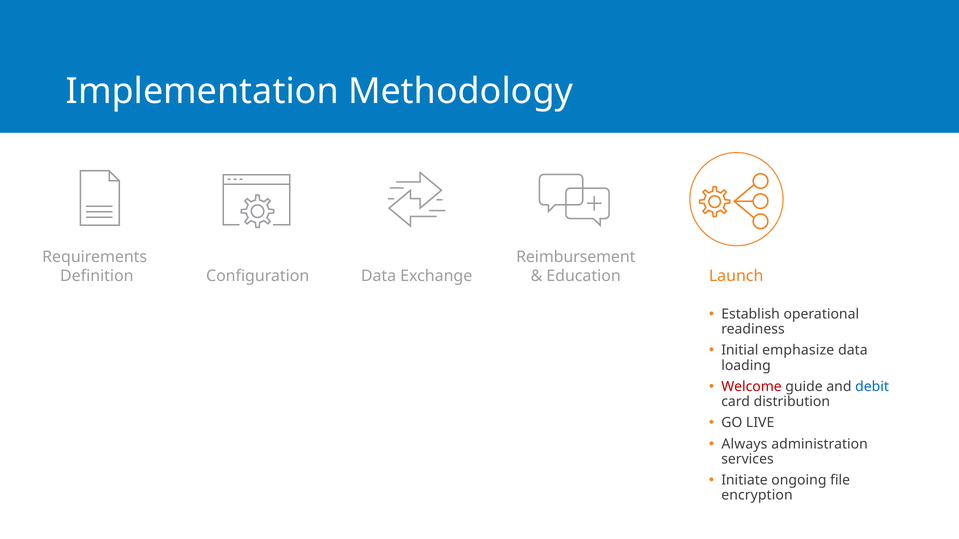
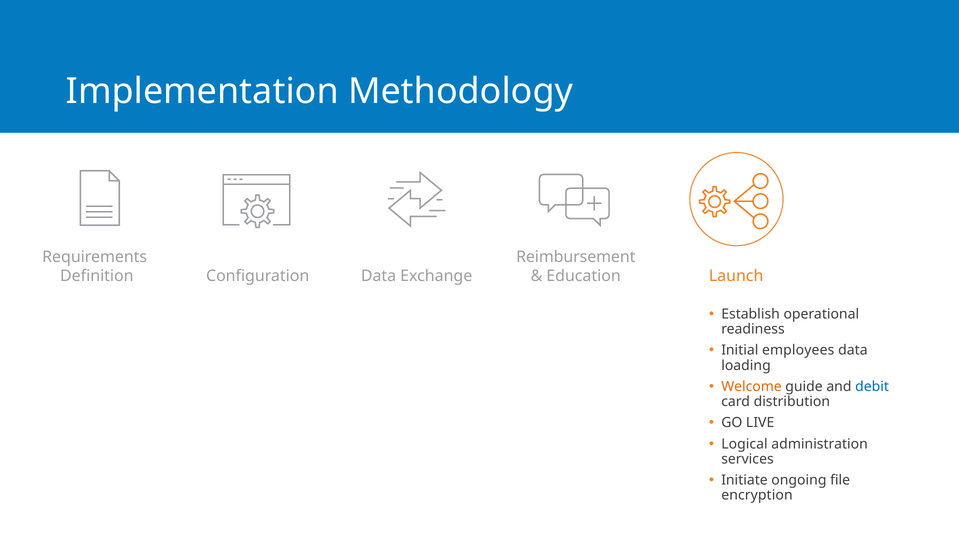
emphasize: emphasize -> employees (798, 351)
Welcome colour: red -> orange (751, 387)
Always: Always -> Logical (744, 444)
